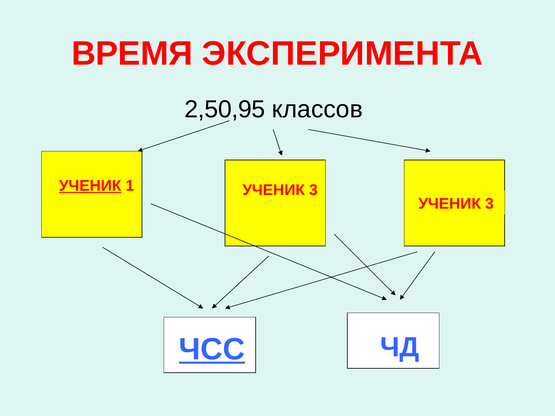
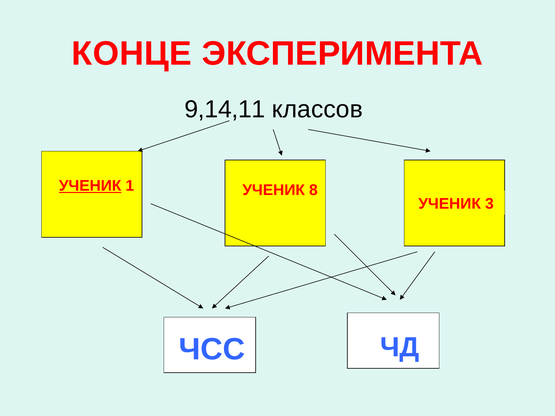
ВРЕМЯ: ВРЕМЯ -> КОНЦЕ (132, 54)
2,50,95: 2,50,95 -> 9,14,11 (225, 109)
1 УЧЕНИК 3: 3 -> 8 (313, 190)
ЧСС underline: present -> none (212, 350)
